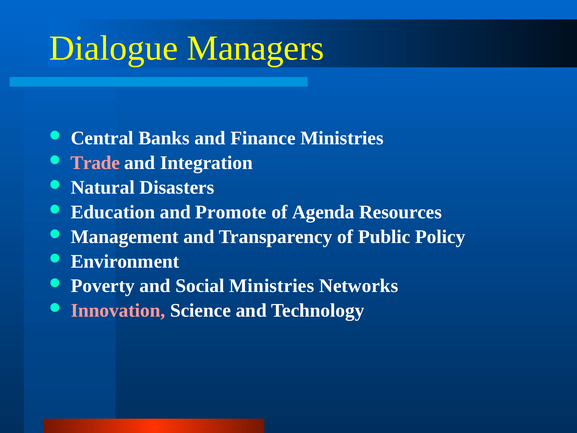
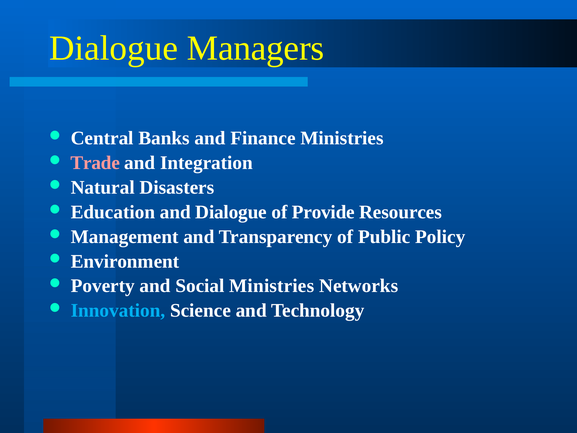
and Promote: Promote -> Dialogue (231, 212)
Agenda: Agenda -> Provide (323, 212)
Innovation colour: pink -> light blue (118, 310)
